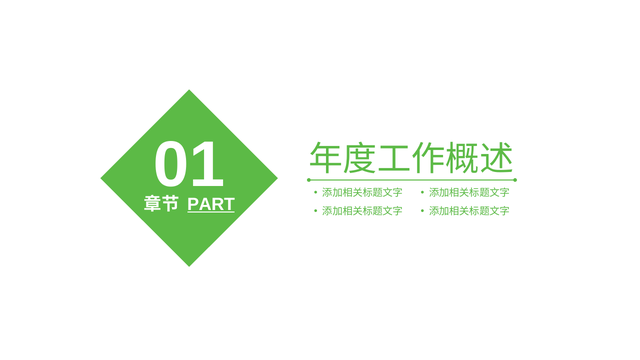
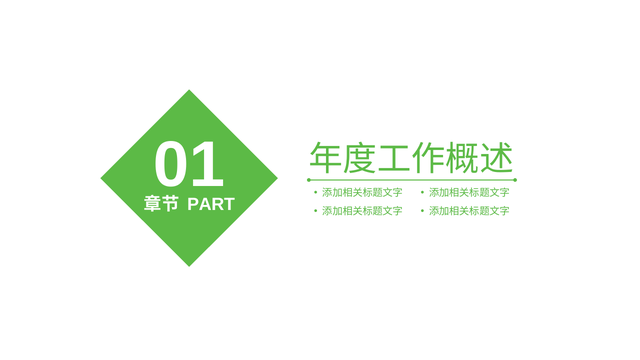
PART underline: present -> none (211, 204)
